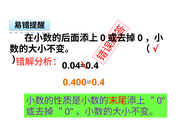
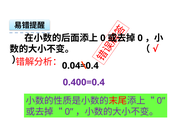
0.400=0.4 colour: orange -> purple (84, 82)
